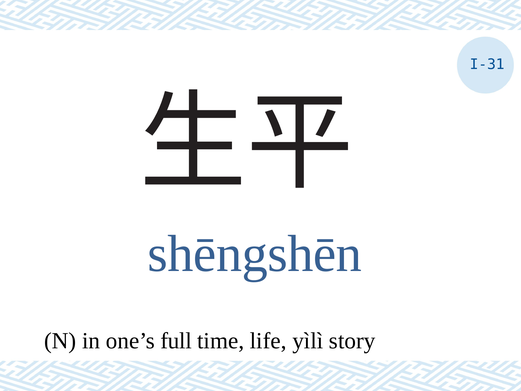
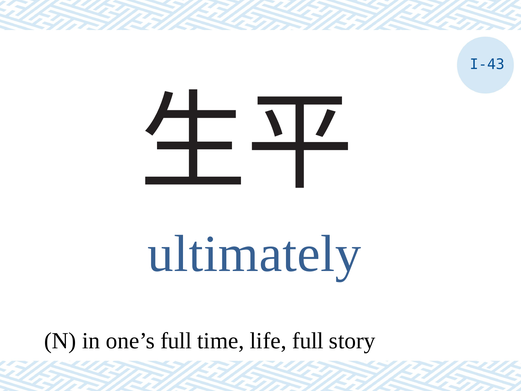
I-31: I-31 -> I-43 (487, 64)
shēngshēn: shēngshēn -> ultimately (254, 254)
life yìlì: yìlì -> full (308, 341)
